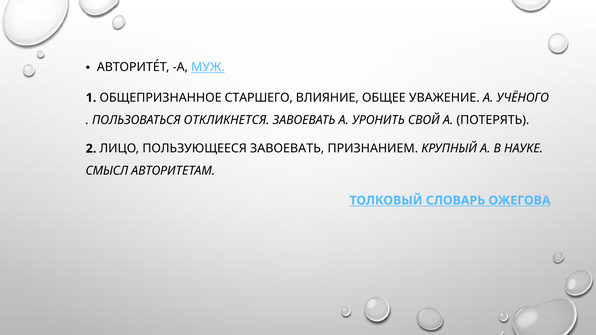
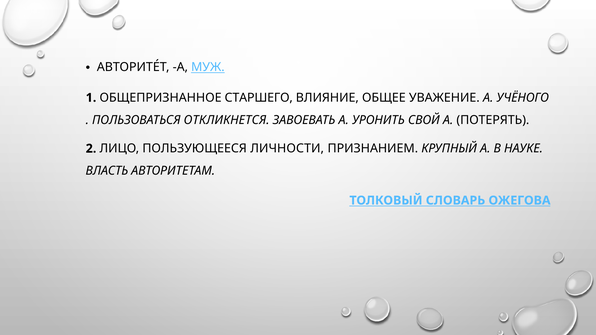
ПОЛЬЗУЮЩЕЕСЯ ЗАВОЕВАТЬ: ЗАВОЕВАТЬ -> ЛИЧНОСТИ (287, 149)
СМЫСЛ: СМЫСЛ -> ВЛАСТЬ (107, 171)
